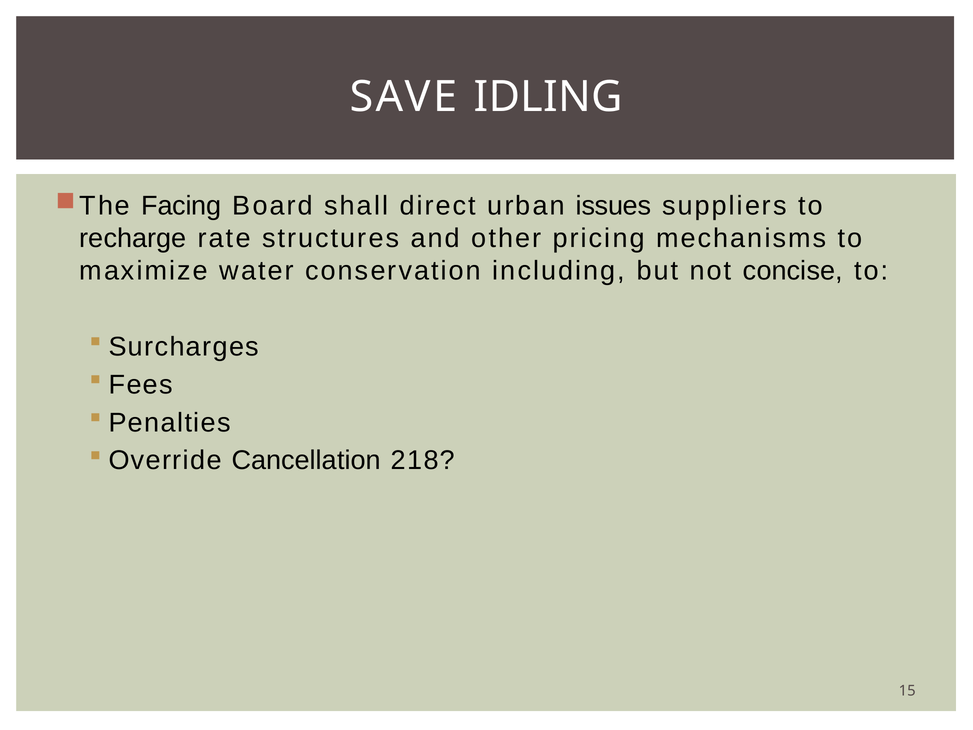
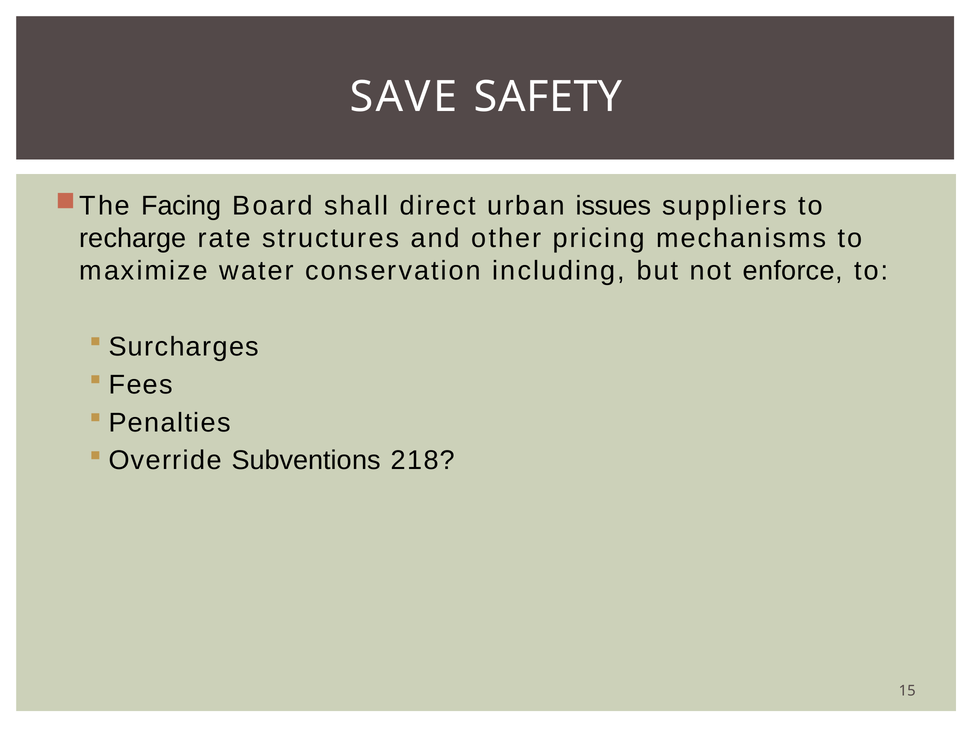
IDLING: IDLING -> SAFETY (548, 97)
concise: concise -> enforce (793, 271)
Cancellation: Cancellation -> Subventions (306, 460)
